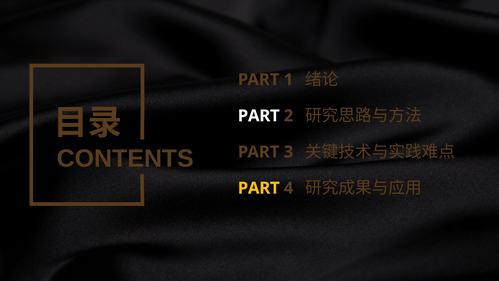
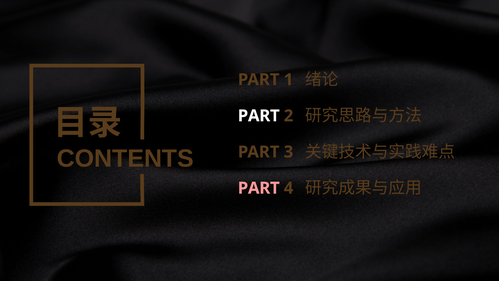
PART colour: yellow -> pink (259, 188)
